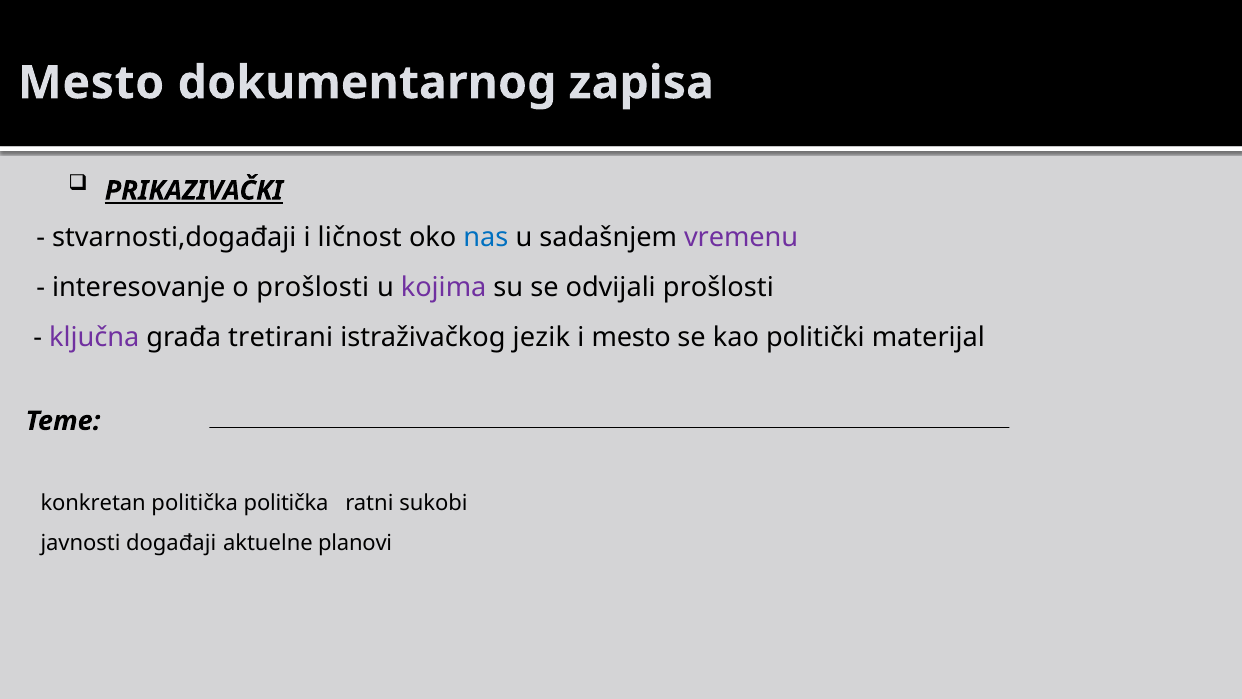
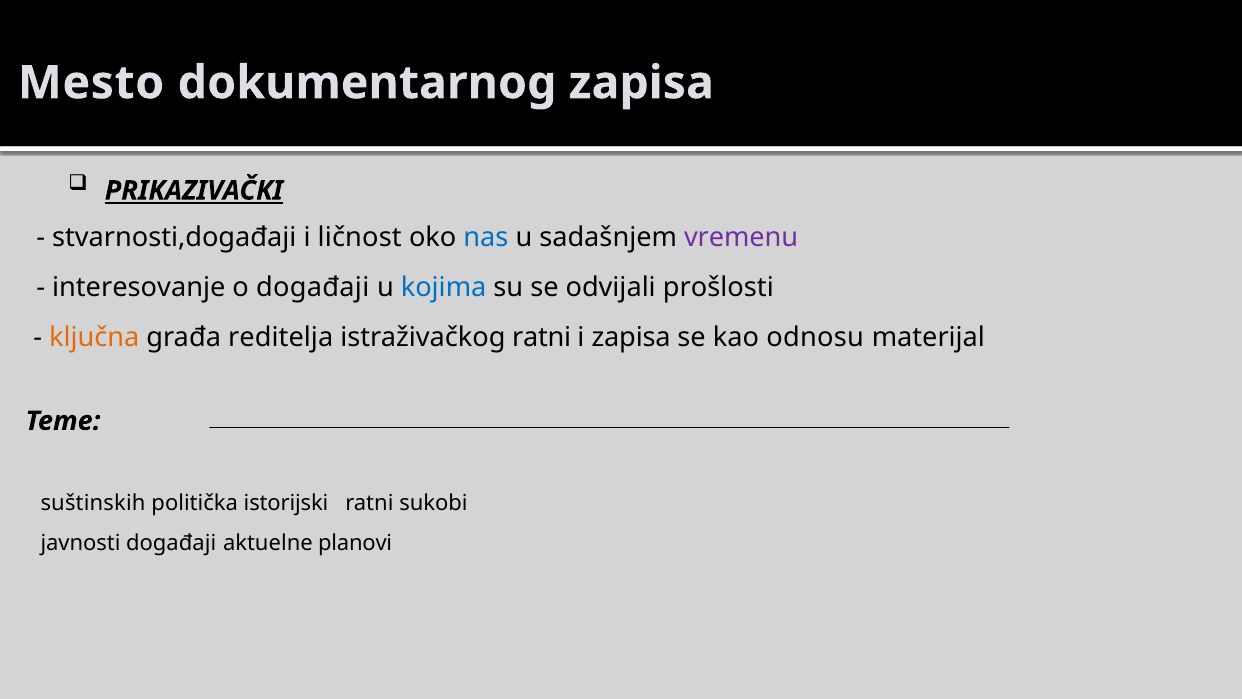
o prošlosti: prošlosti -> događaji (313, 287)
kojima colour: purple -> blue (444, 287)
ključna colour: purple -> orange (94, 337)
tretirani: tretirani -> reditelja (281, 337)
istraživačkog jezik: jezik -> ratni (542, 337)
i mesto: mesto -> zapisa (631, 337)
politički: politički -> odnosu (815, 337)
konkretan: konkretan -> suštinskih (93, 503)
politička politička: politička -> istorijski (286, 503)
